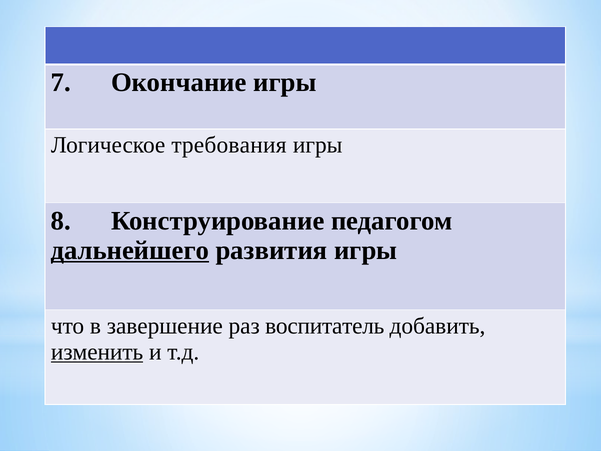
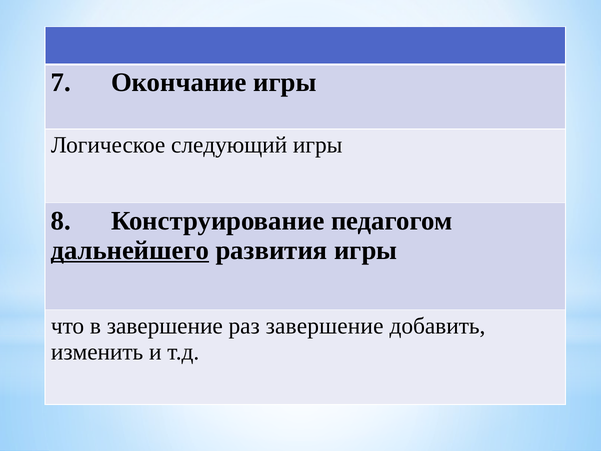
требования: требования -> следующий (229, 145)
раз воспитатель: воспитатель -> завершение (325, 326)
изменить underline: present -> none (97, 352)
